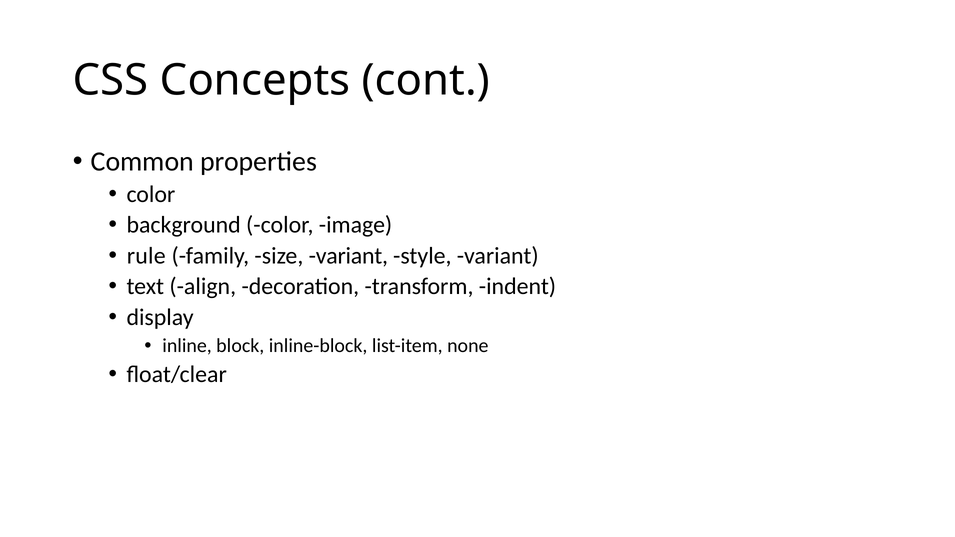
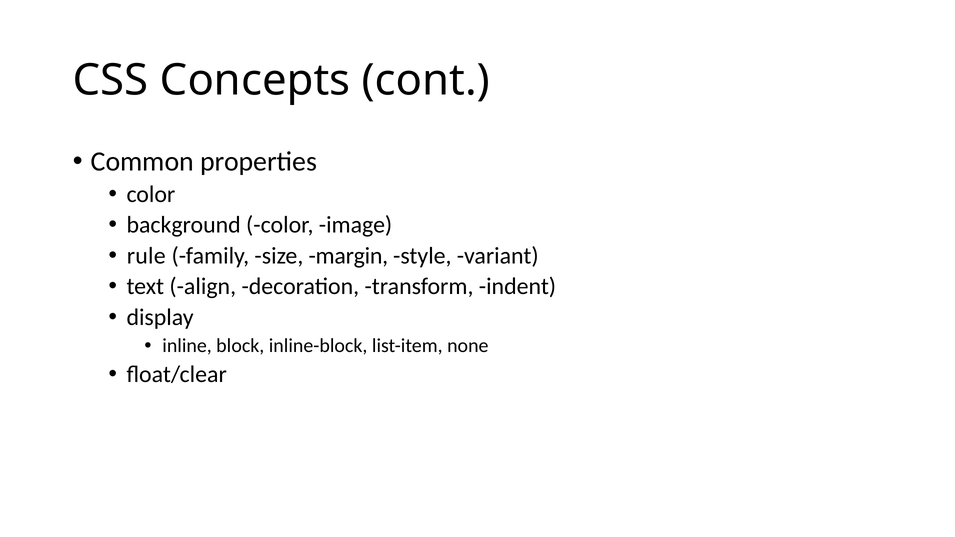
size variant: variant -> margin (348, 256)
